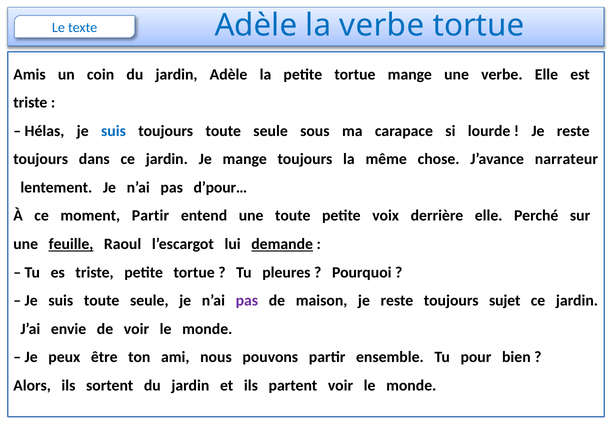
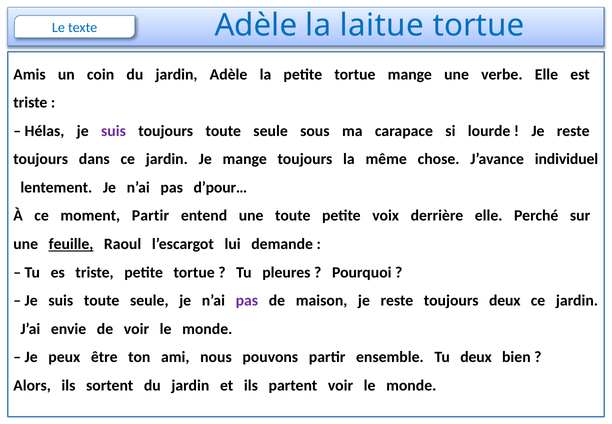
la verbe: verbe -> laitue (382, 25)
suis colour: blue -> purple (114, 131)
narrateur: narrateur -> individuel (567, 159)
demande underline: present -> none (282, 244)
toujours sujet: sujet -> deux (505, 301)
Tu pour: pour -> deux (476, 357)
